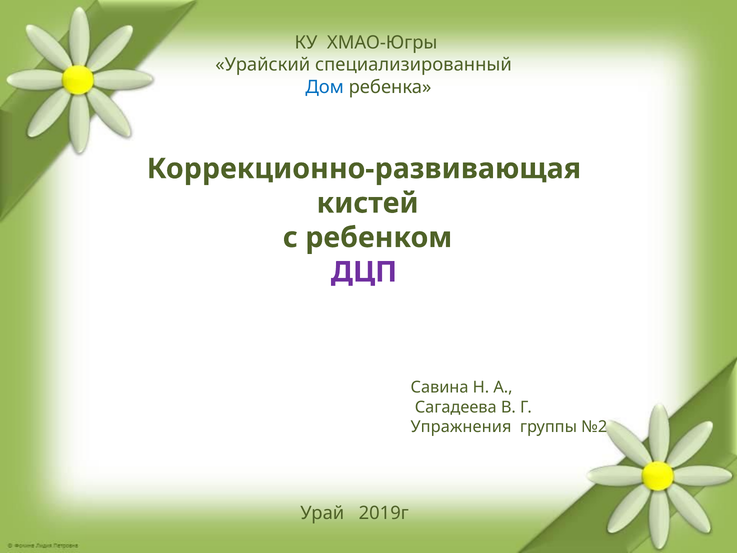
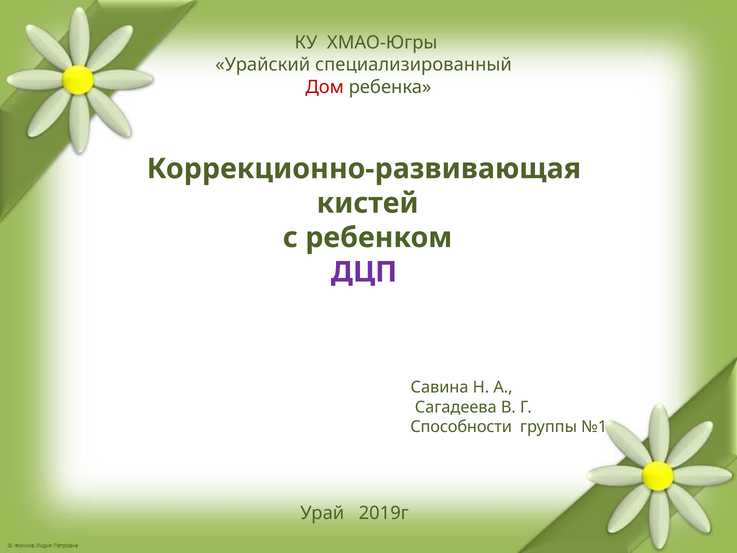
Дом colour: blue -> red (325, 87)
Упражнения: Упражнения -> Способности (461, 427)
№2: №2 -> №1 (594, 427)
